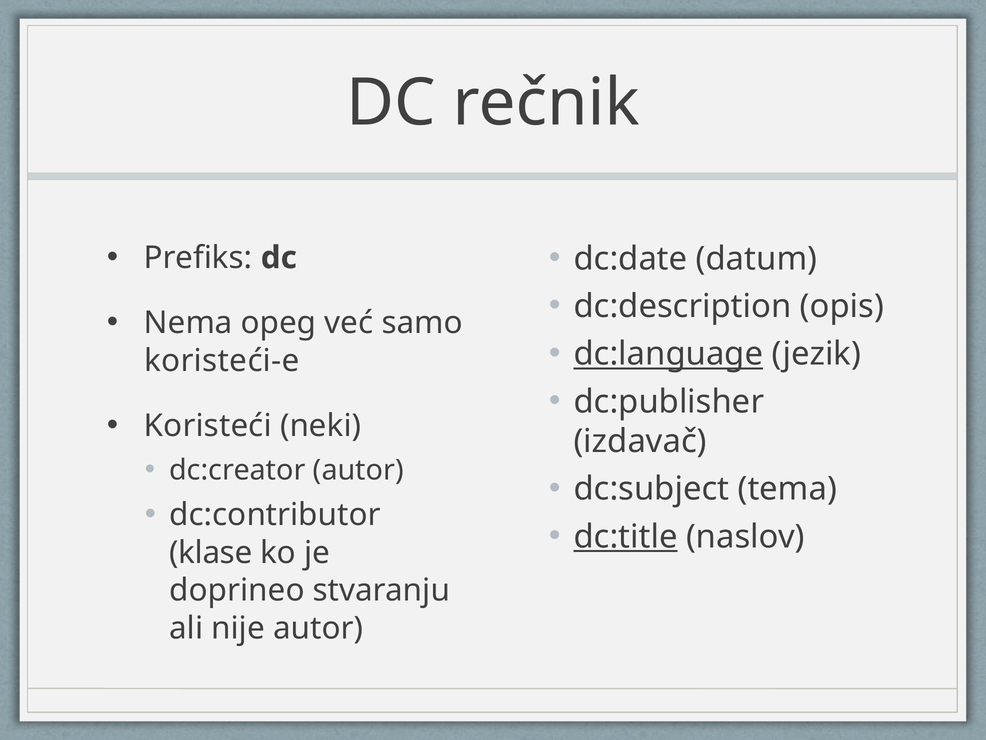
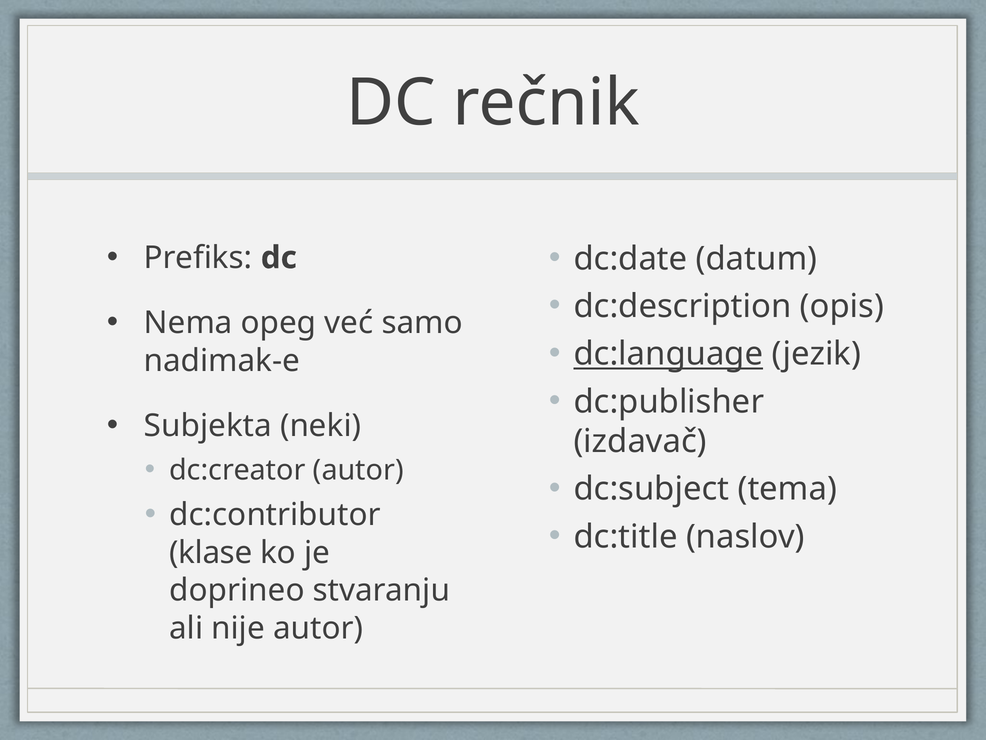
koristeći-e: koristeći-e -> nadimak-e (222, 361)
Koristeći: Koristeći -> Subjekta (208, 426)
dc:title underline: present -> none (626, 536)
